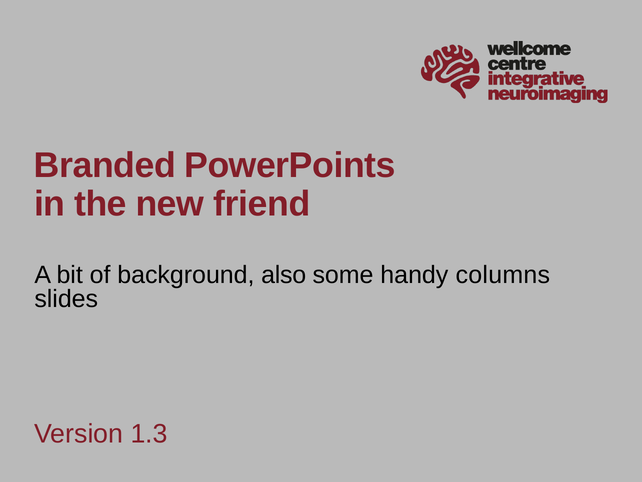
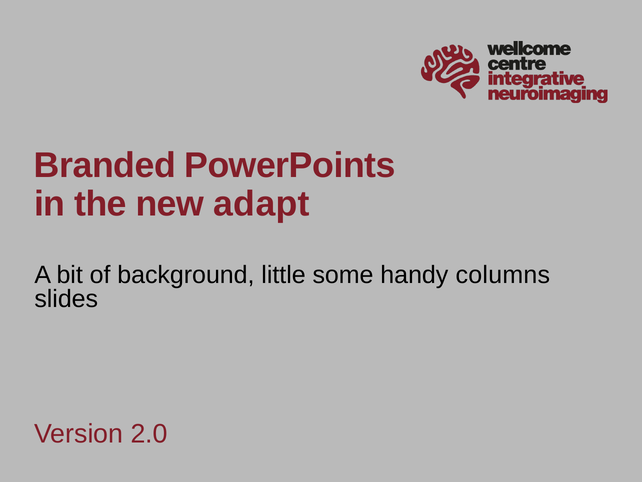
friend: friend -> adapt (262, 204)
also: also -> little (284, 275)
1.3: 1.3 -> 2.0 (149, 433)
